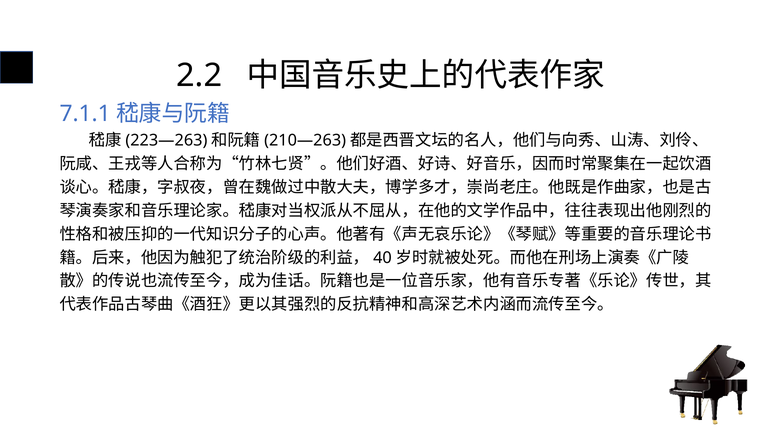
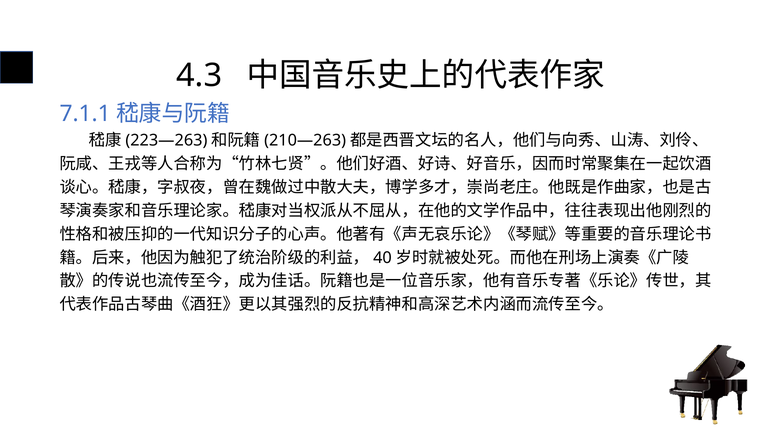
2.2: 2.2 -> 4.3 (199, 76)
